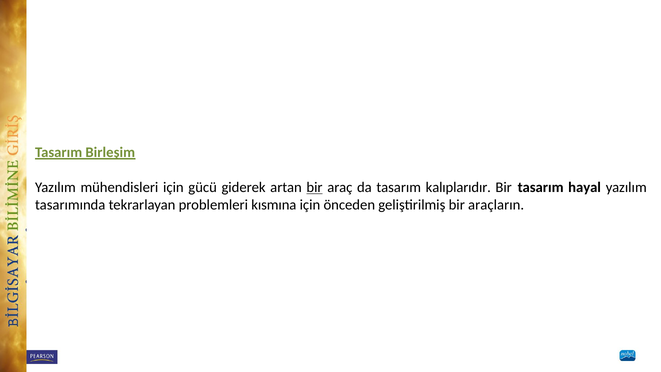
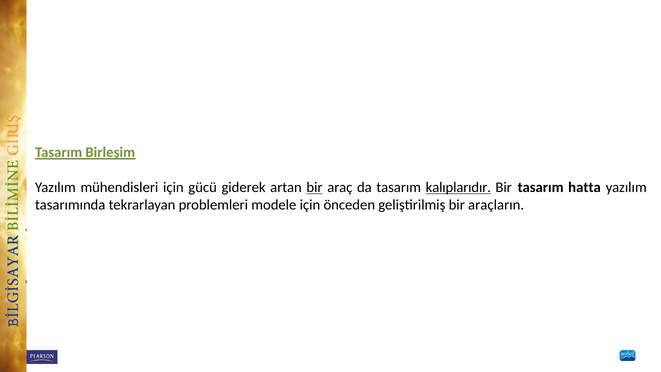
kalıplarıdır underline: none -> present (458, 187)
hayal: hayal -> hatta (585, 187)
kısmına: kısmına -> modele (274, 205)
